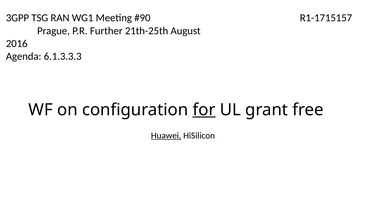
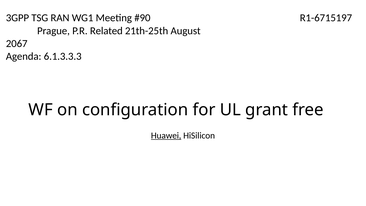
R1-1715157: R1-1715157 -> R1-6715197 (326, 18)
Further: Further -> Related (106, 31)
2016: 2016 -> 2067 (17, 44)
for underline: present -> none (204, 110)
